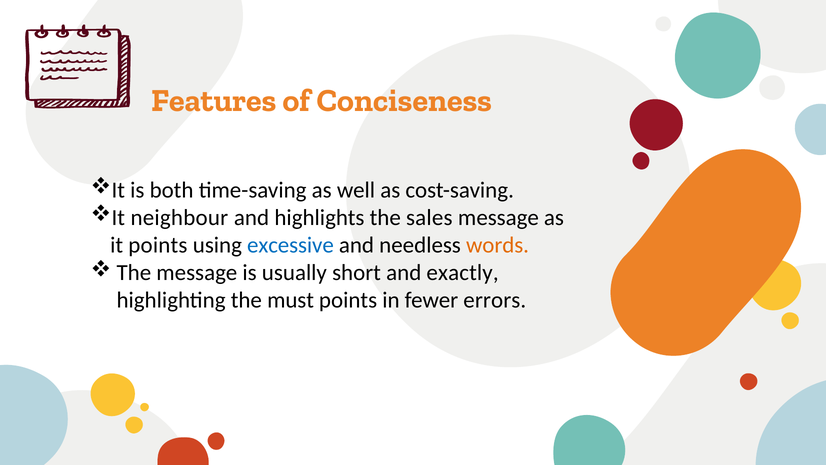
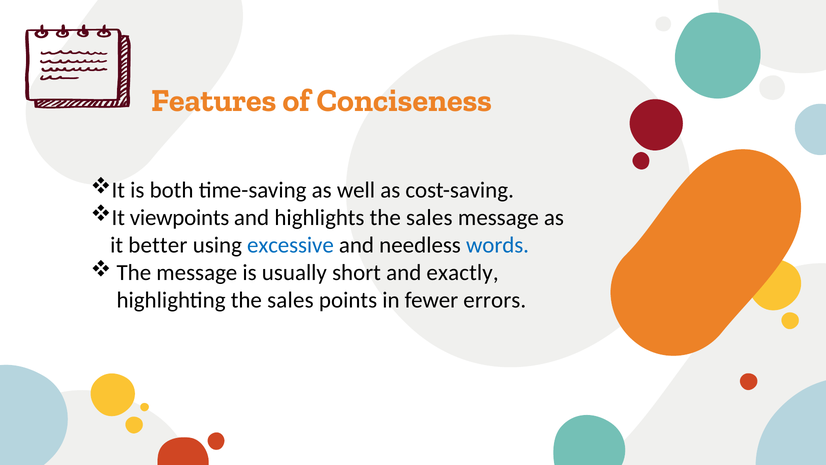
neighbour: neighbour -> viewpoints (180, 217)
it points: points -> better (158, 245)
words colour: orange -> blue (498, 245)
highlighting the must: must -> sales (290, 300)
